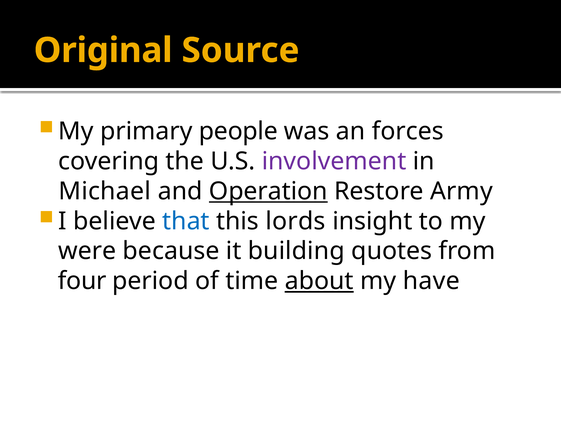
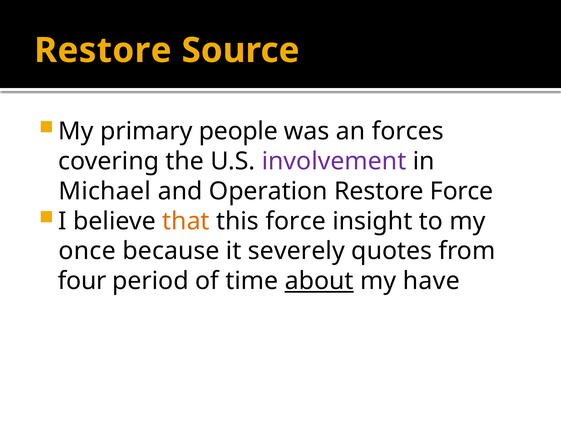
Original: Original -> Restore (103, 50)
Operation underline: present -> none (268, 191)
Restore Army: Army -> Force (462, 191)
that colour: blue -> orange (186, 221)
this lords: lords -> force (296, 221)
were: were -> once (87, 251)
building: building -> severely (296, 251)
